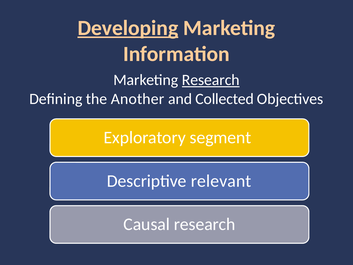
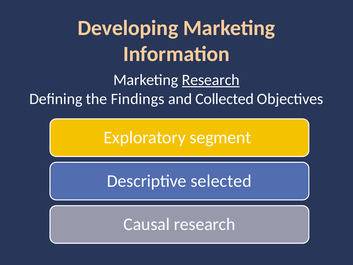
Developing underline: present -> none (128, 28)
Another: Another -> Findings (138, 99)
relevant: relevant -> selected (221, 181)
